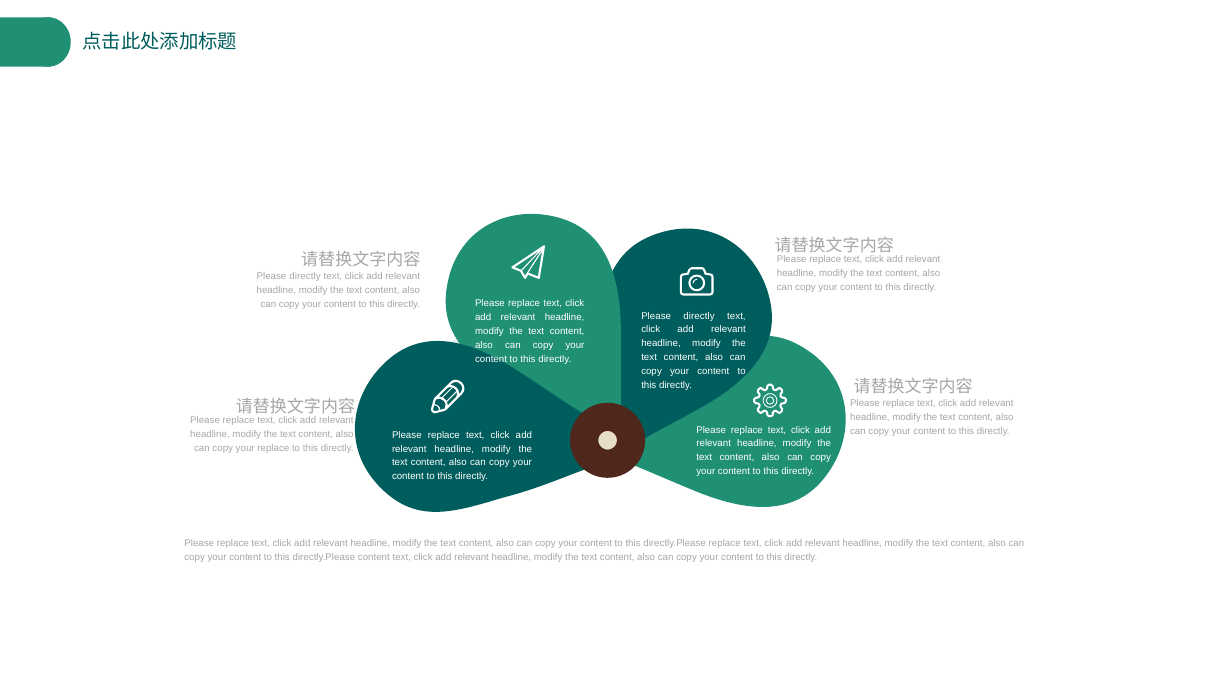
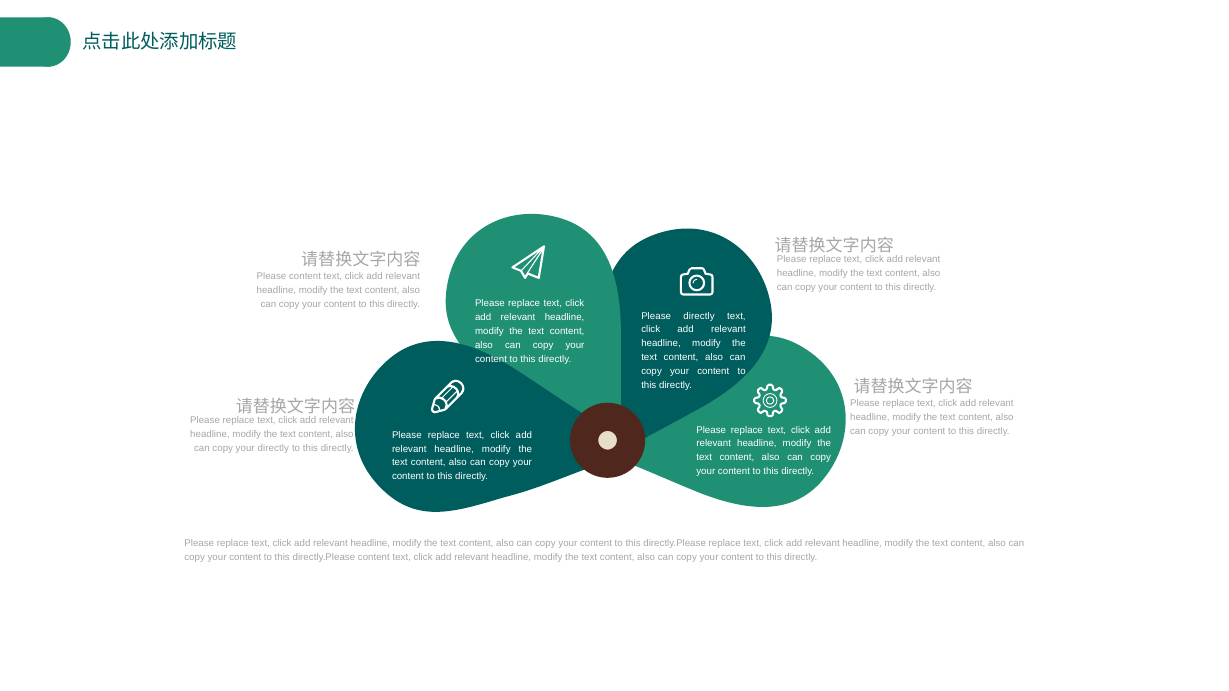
directly: directly -> content (305, 276)
your replace: replace -> directly (273, 448)
